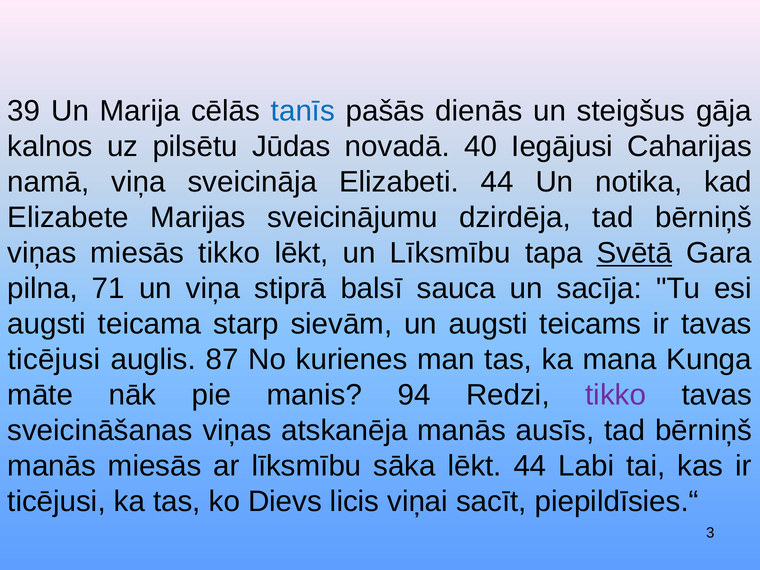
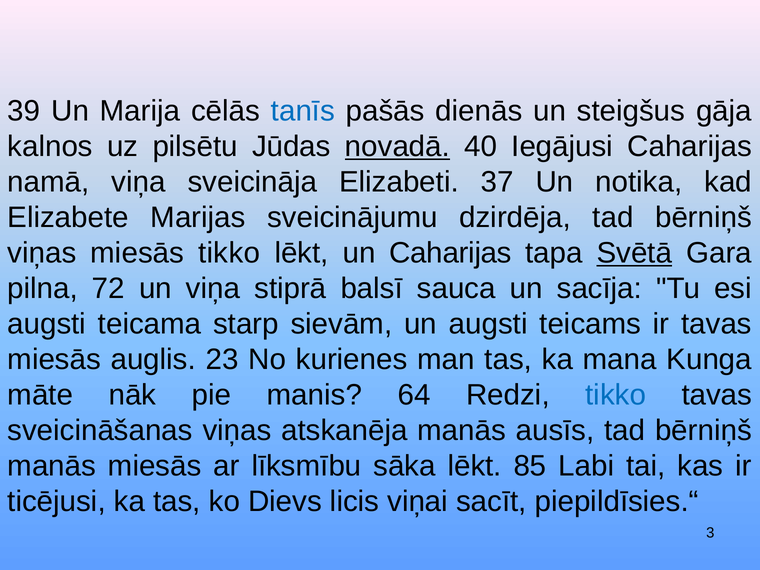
novadā underline: none -> present (397, 146)
Elizabeti 44: 44 -> 37 (497, 182)
un Līksmību: Līksmību -> Caharijas (451, 253)
71: 71 -> 72 (108, 288)
ticējusi: ticējusi -> miesās (54, 359)
87: 87 -> 23 (222, 359)
94: 94 -> 64 (414, 395)
tikko colour: purple -> blue (616, 395)
lēkt 44: 44 -> 85 (530, 466)
